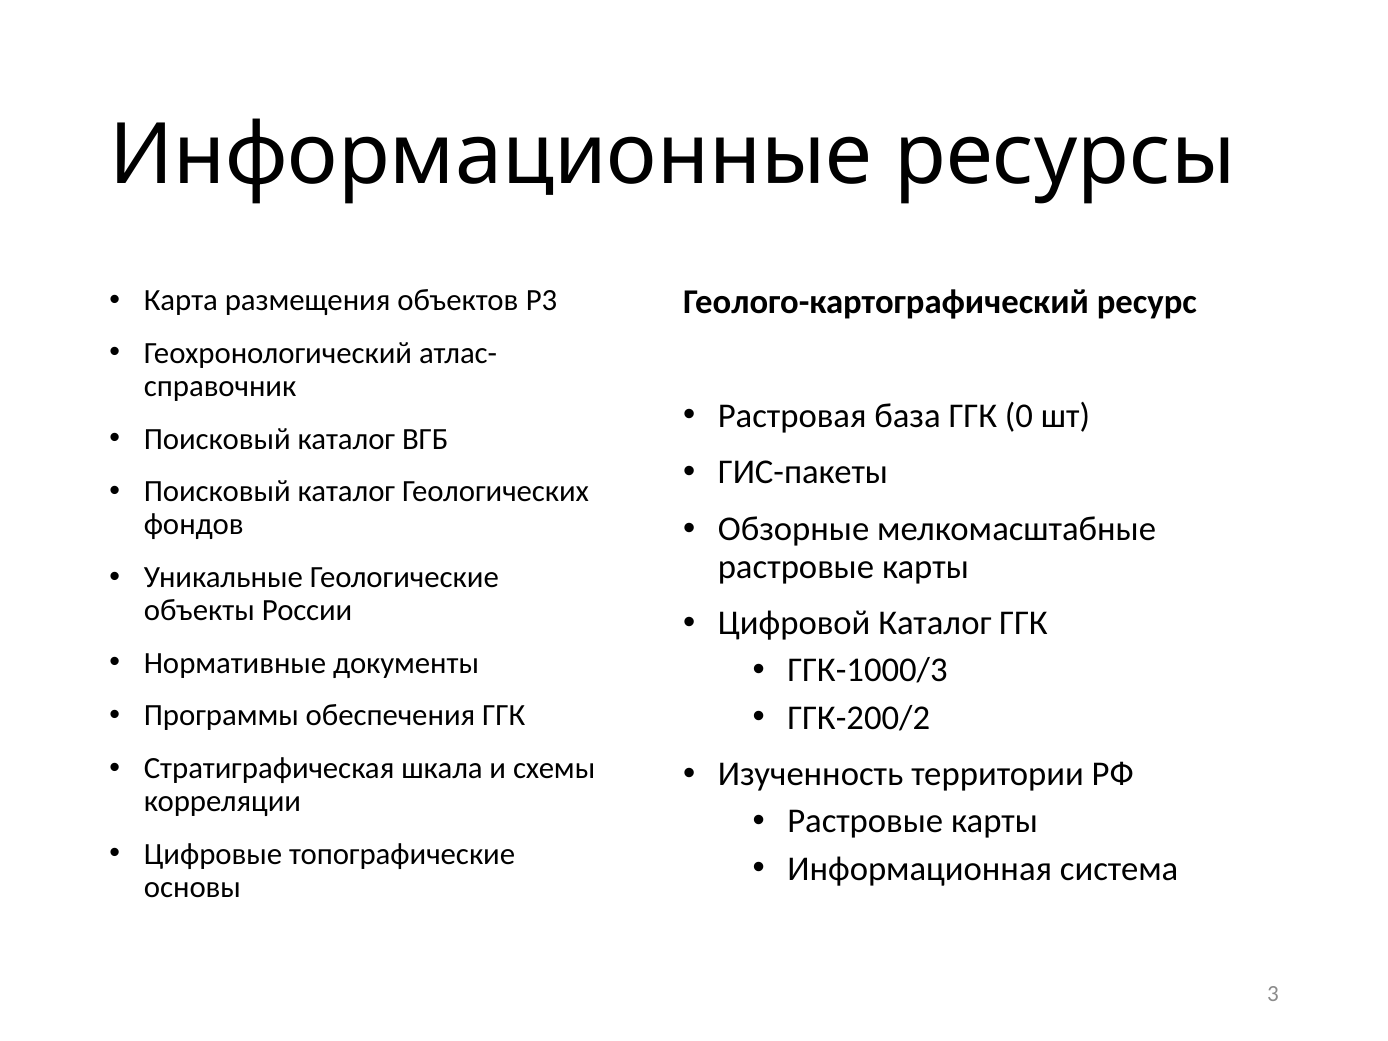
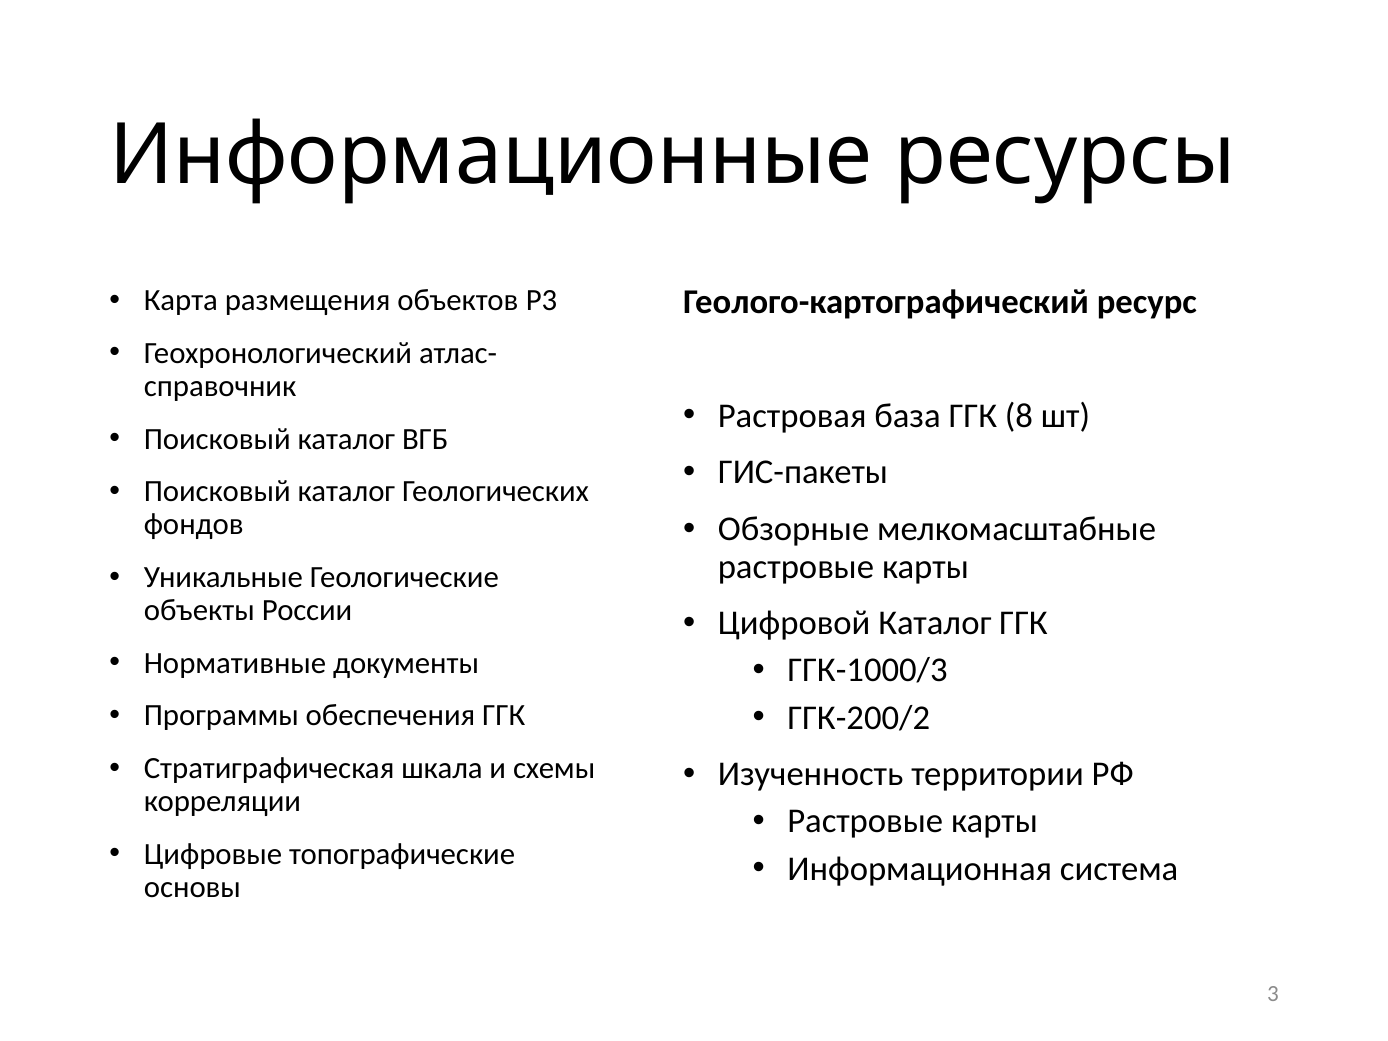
0: 0 -> 8 (1019, 416)
